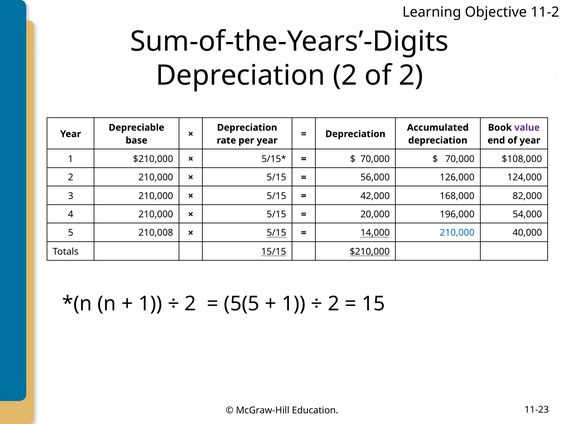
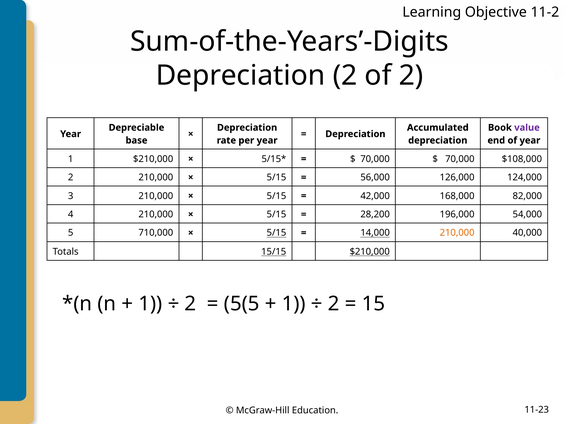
20,000: 20,000 -> 28,200 (375, 214)
210,008: 210,008 -> 710,000 (156, 233)
210,000 colour: blue -> orange (457, 233)
